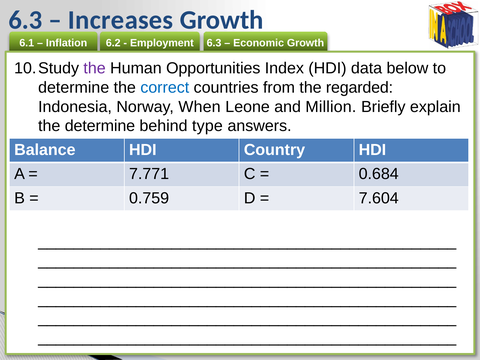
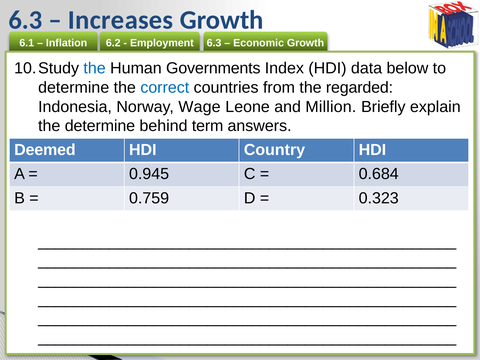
the colour: purple -> blue (95, 68)
Opportunities: Opportunities -> Governments (213, 68)
When: When -> Wage (200, 107)
type: type -> term (208, 126)
Balance: Balance -> Deemed (45, 150)
7.771: 7.771 -> 0.945 (149, 174)
7.604: 7.604 -> 0.323 (379, 198)
